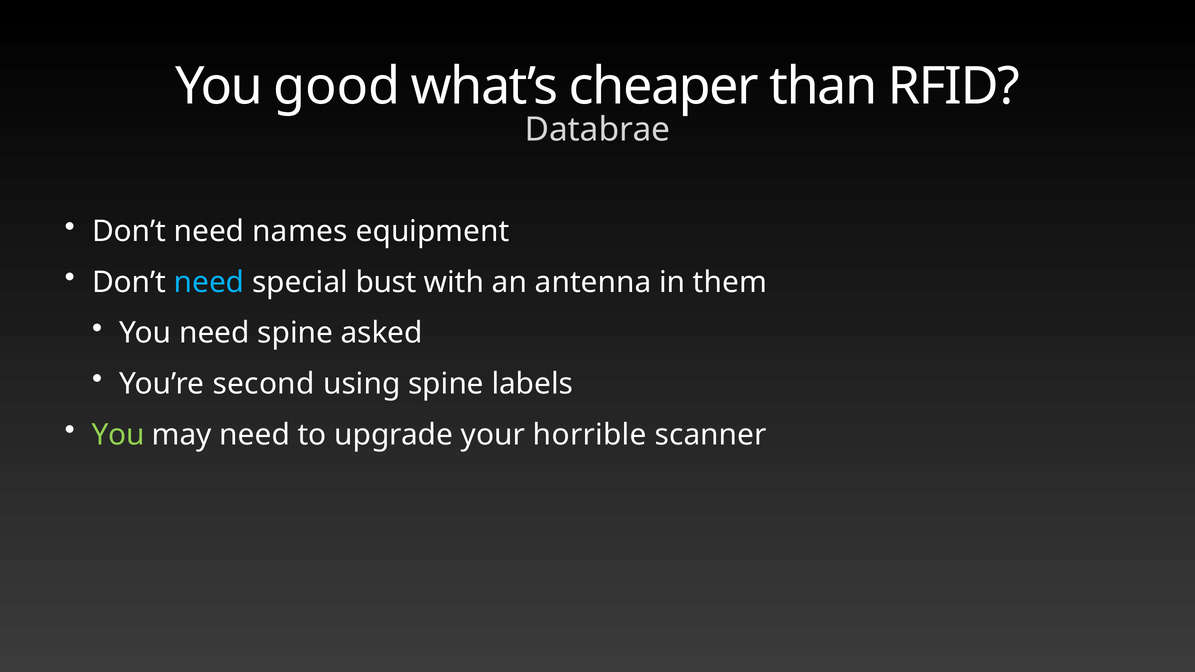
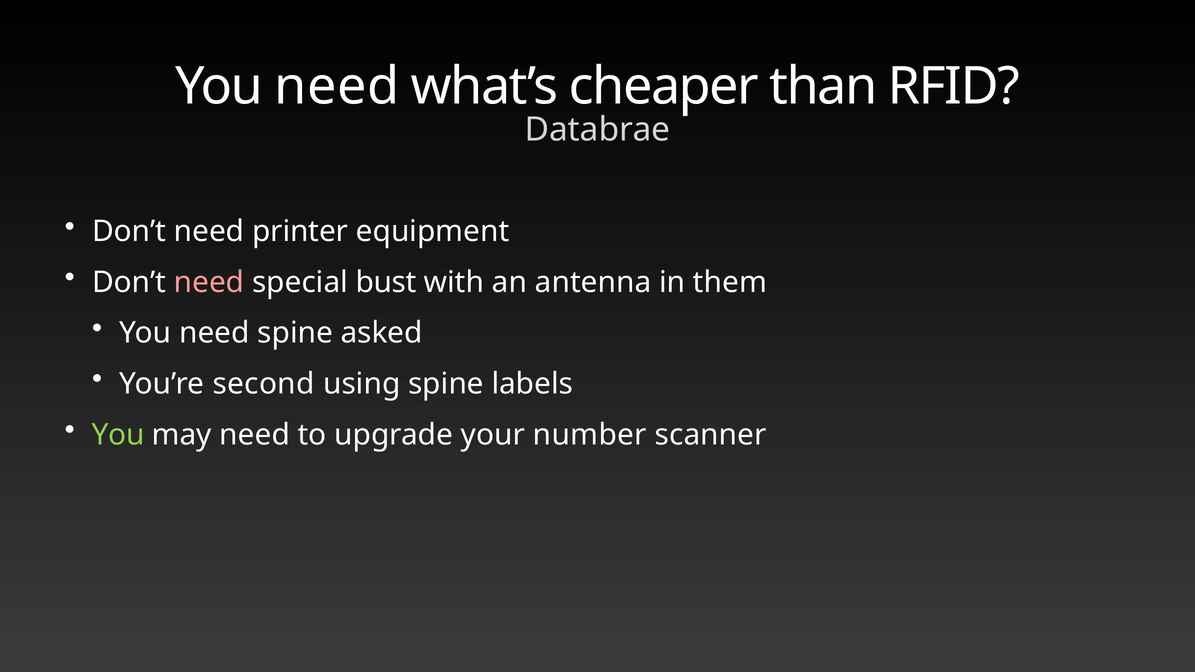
good: good -> need (337, 86)
names: names -> printer (300, 232)
need colour: light blue -> pink (209, 282)
horrible: horrible -> number (590, 435)
